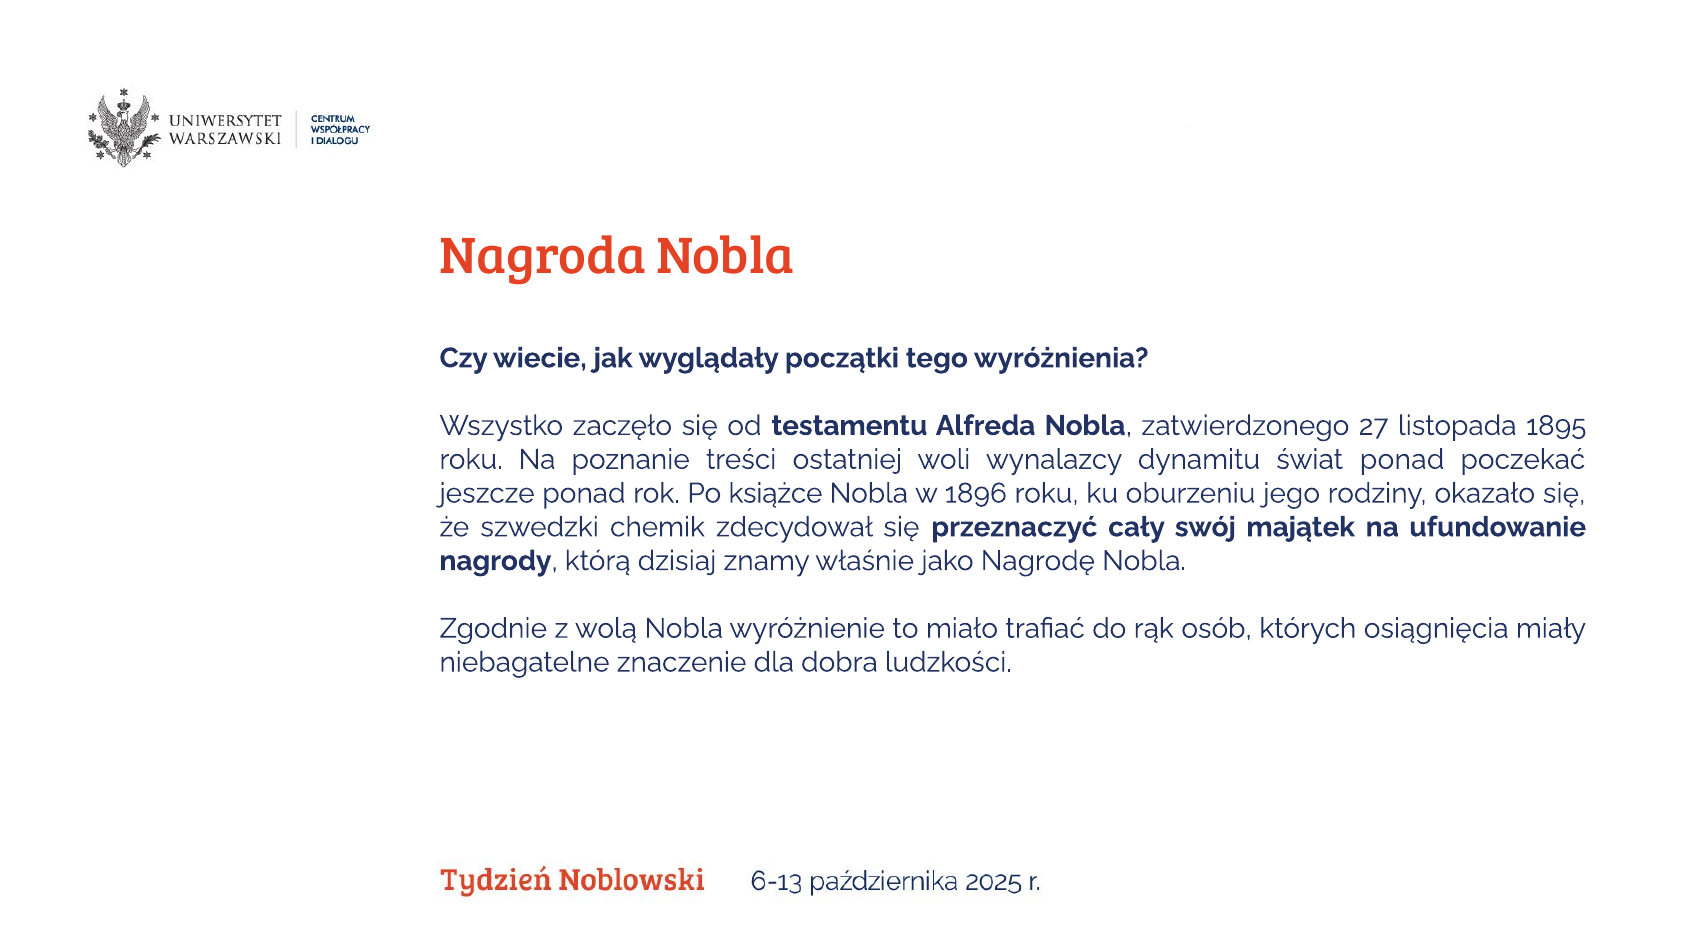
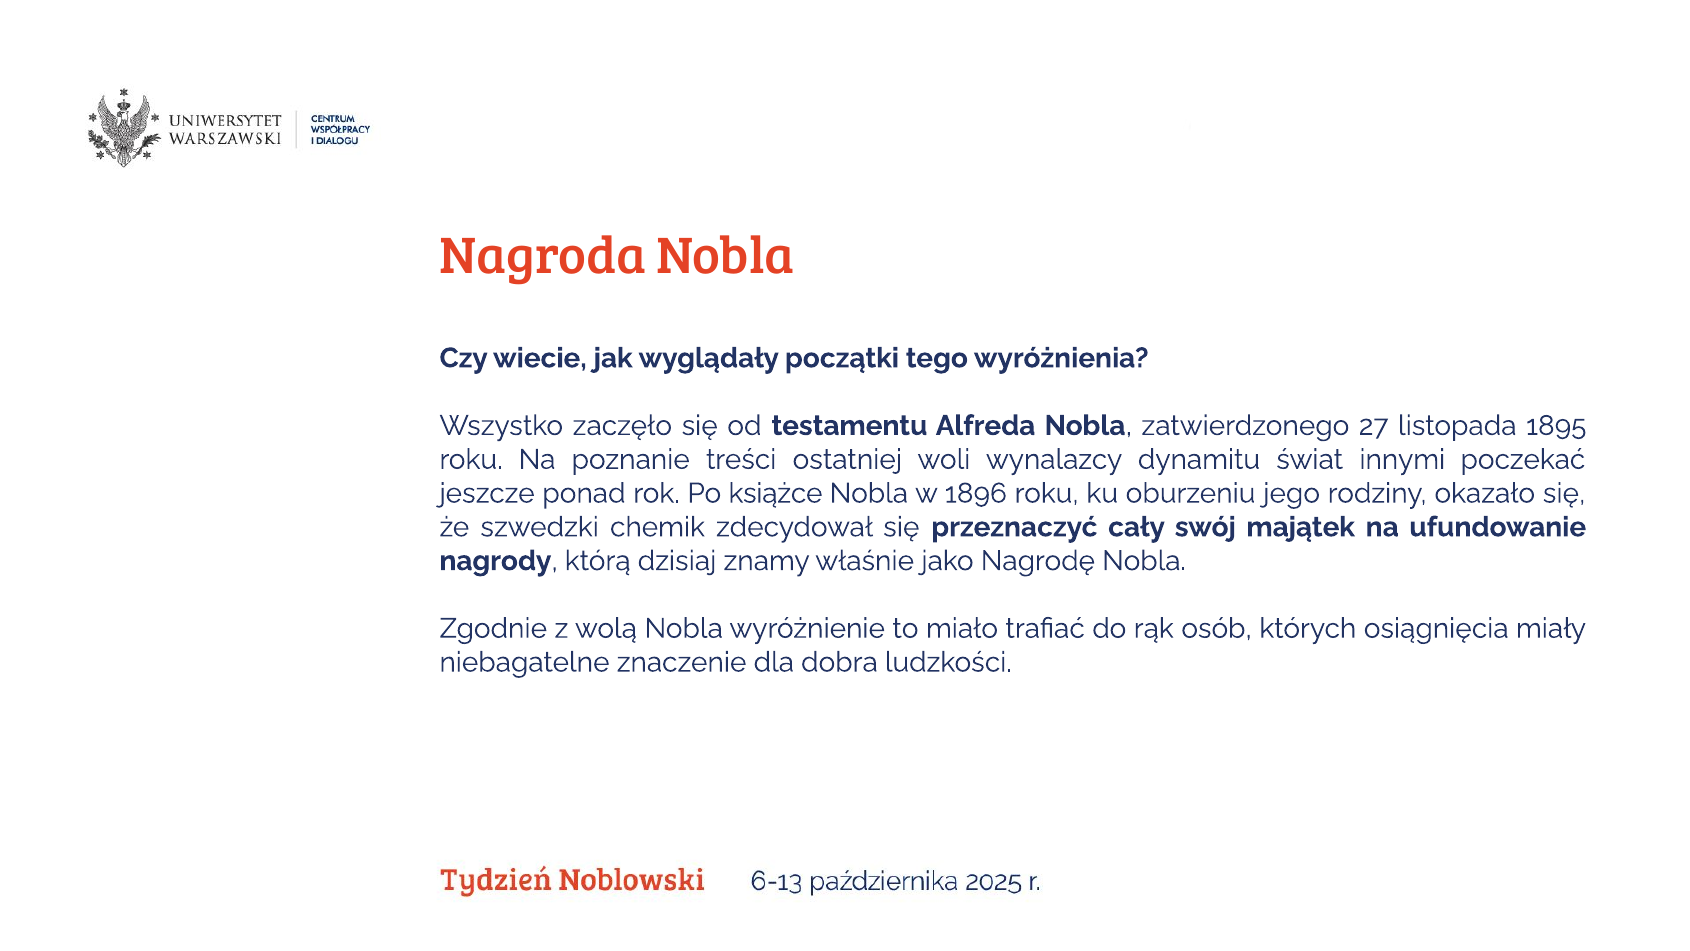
świat ponad: ponad -> innymi (1402, 459)
